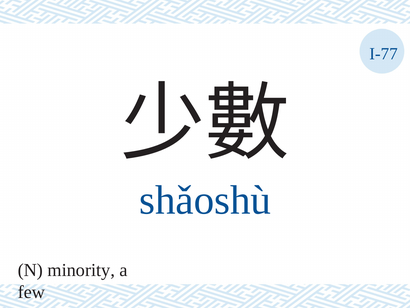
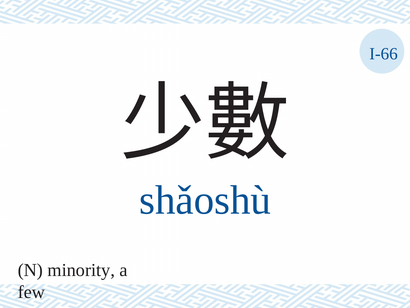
I-77: I-77 -> I-66 (383, 54)
